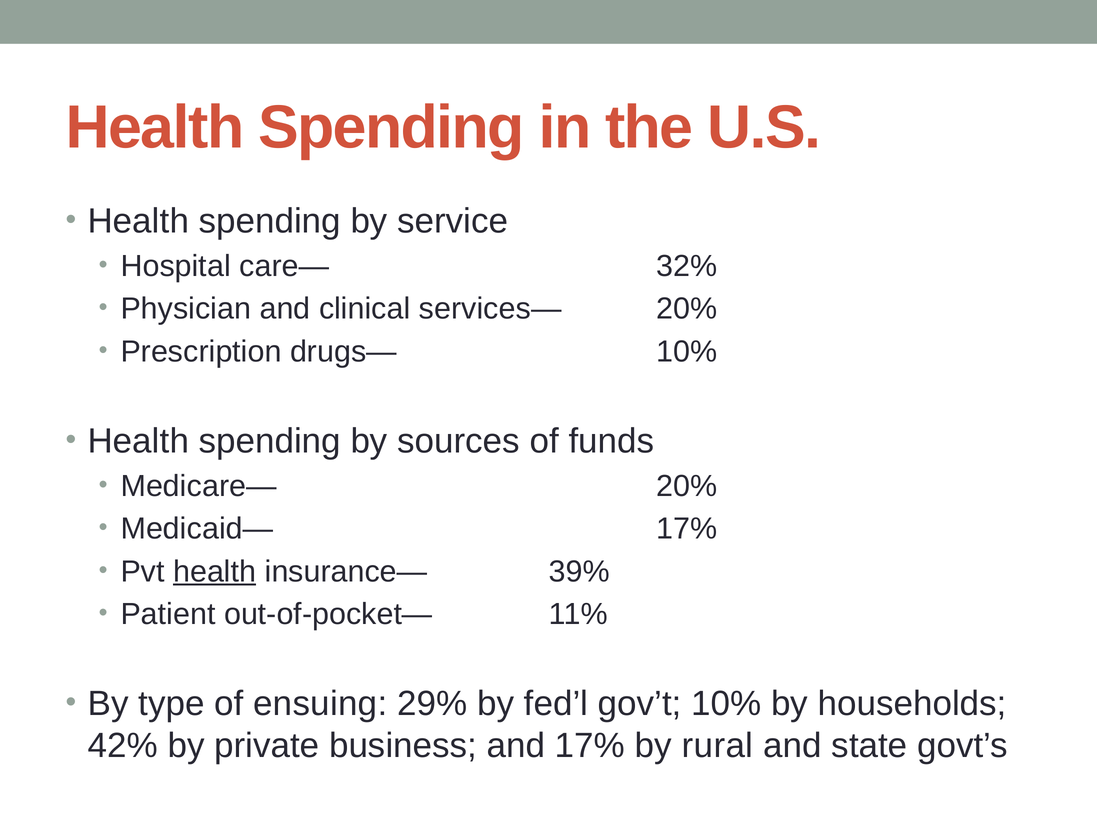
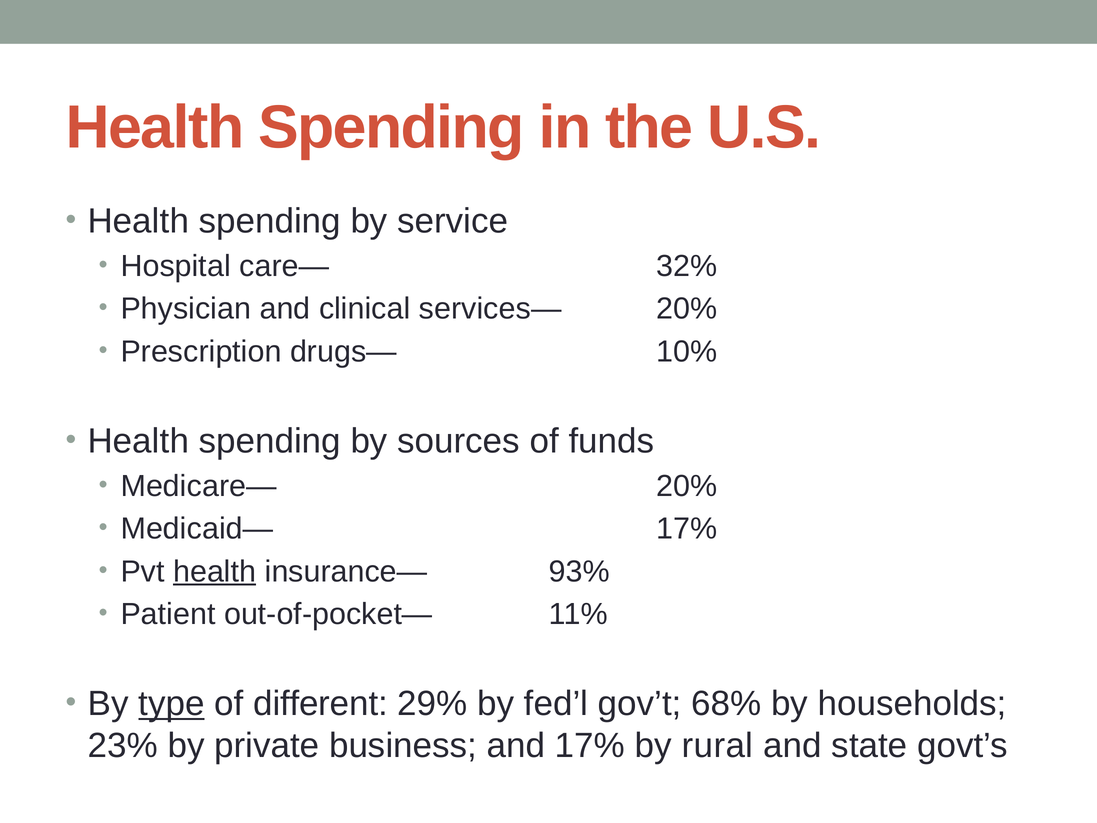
39%: 39% -> 93% (579, 571)
type underline: none -> present (171, 704)
ensuing: ensuing -> different (320, 704)
gov’t 10%: 10% -> 68% (726, 704)
42%: 42% -> 23% (123, 746)
